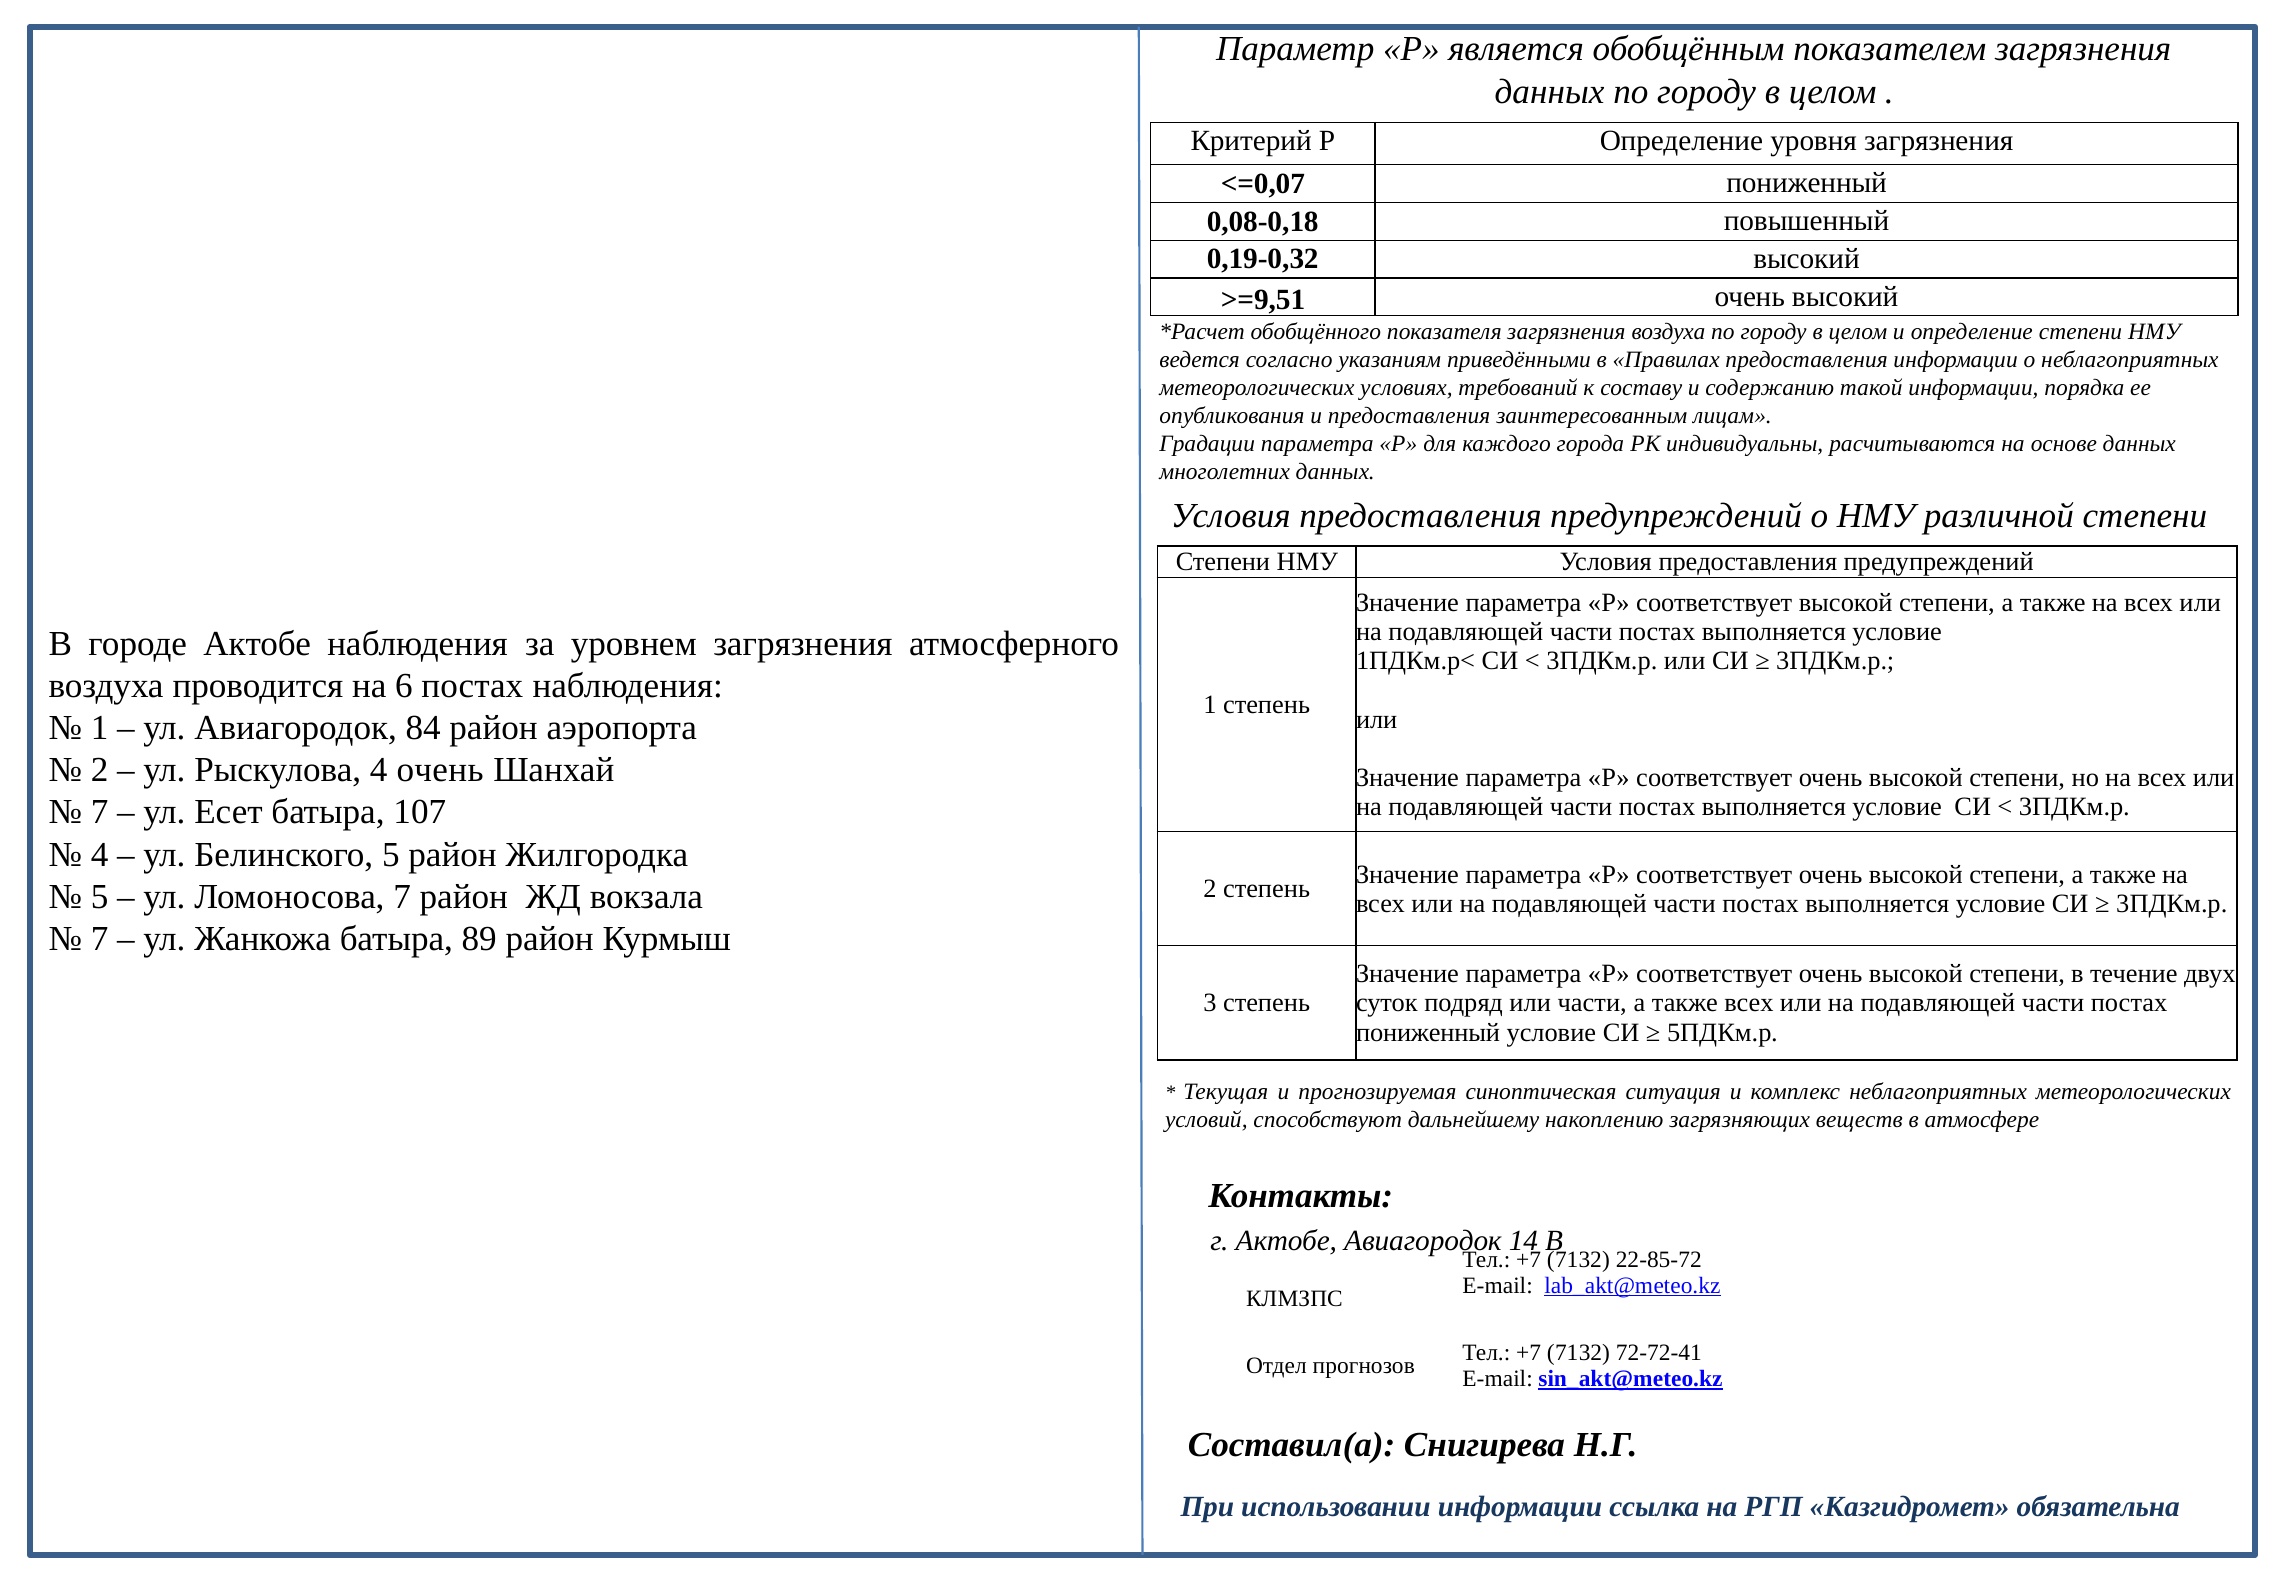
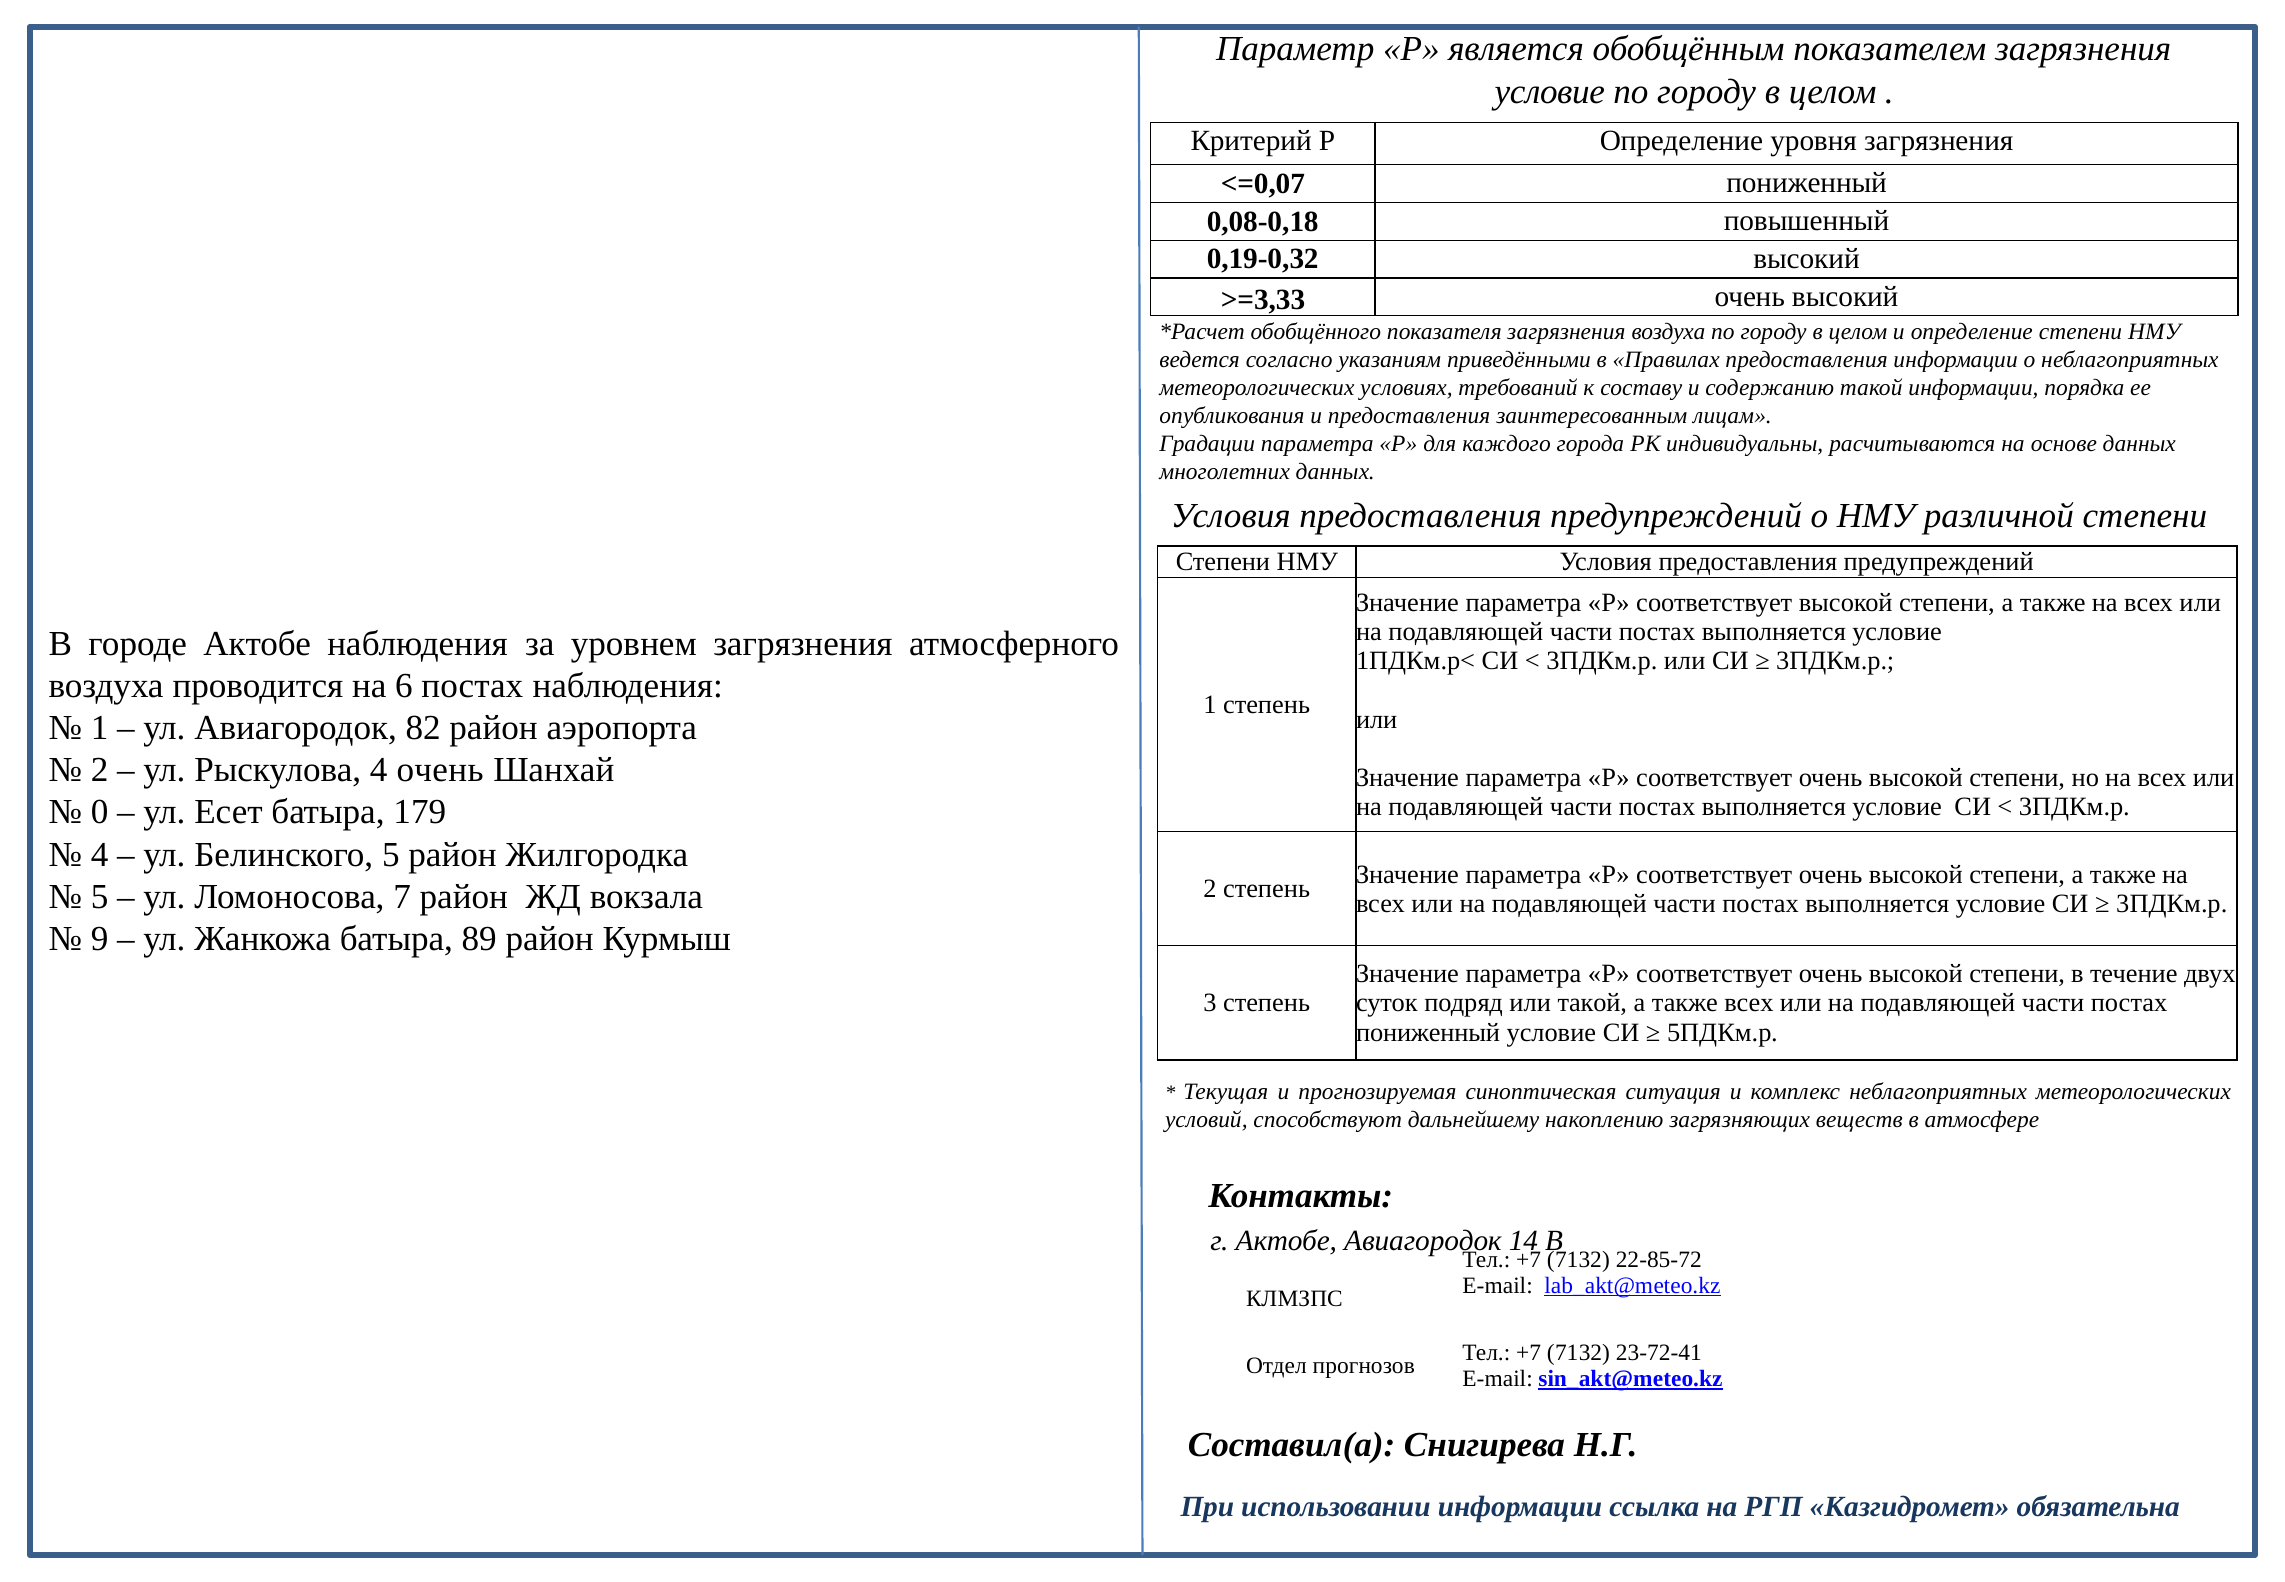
данных: данных -> условие (1550, 91)
>=9,51: >=9,51 -> >=3,33 (1263, 300)
84: 84 -> 82 (423, 728)
7: 7 -> 0 (100, 812)
107: 107 -> 179 (420, 812)
7: 7 -> 9 (100, 939)
или части: части -> такой (1592, 1003)
72-72-41: 72-72-41 -> 23-72-41 (1659, 1352)
